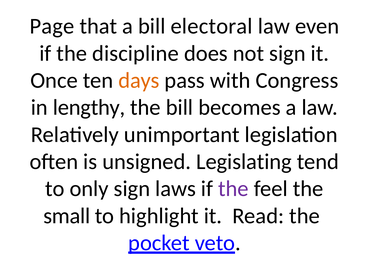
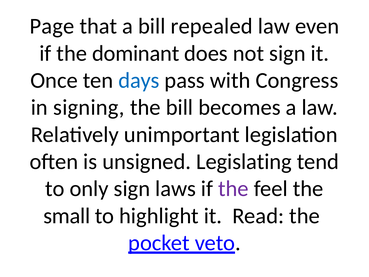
electoral: electoral -> repealed (212, 26)
discipline: discipline -> dominant (136, 53)
days colour: orange -> blue (139, 80)
lengthy: lengthy -> signing (89, 107)
